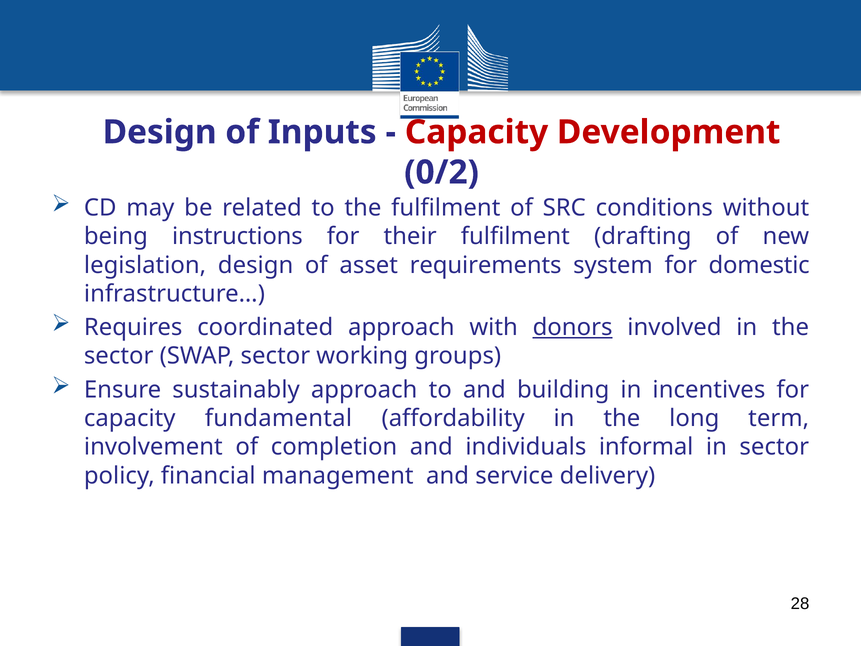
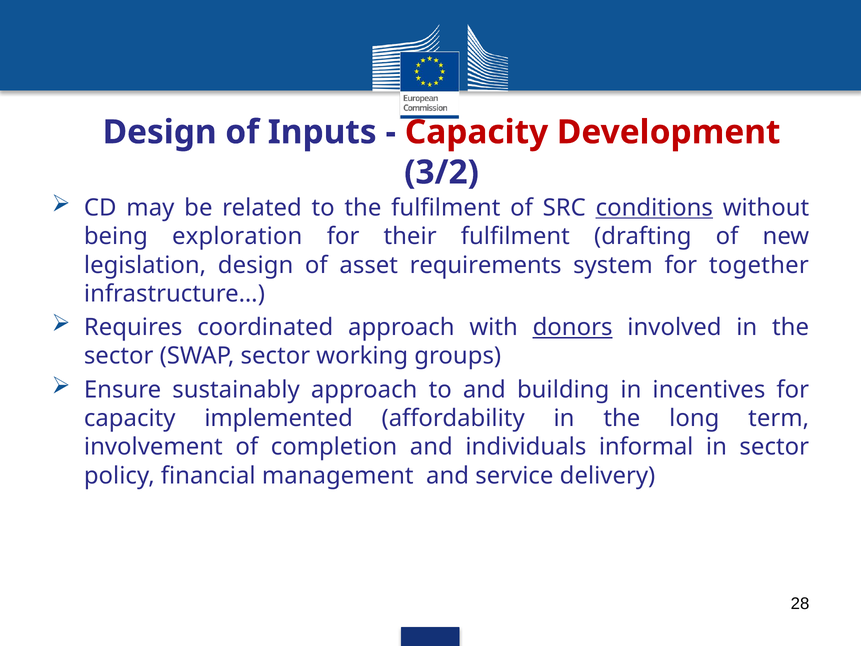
0/2: 0/2 -> 3/2 (442, 172)
conditions underline: none -> present (654, 208)
instructions: instructions -> exploration (237, 236)
domestic: domestic -> together (759, 265)
fundamental: fundamental -> implemented (279, 418)
